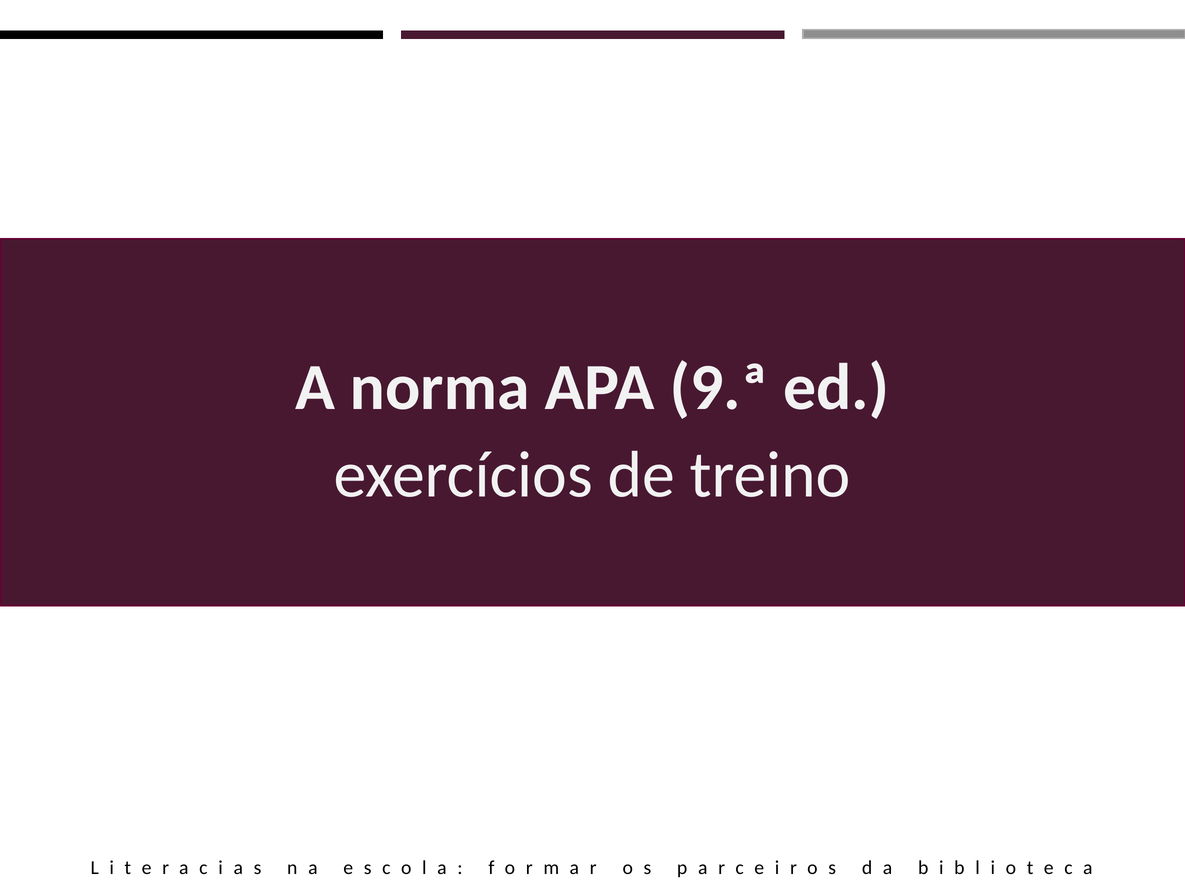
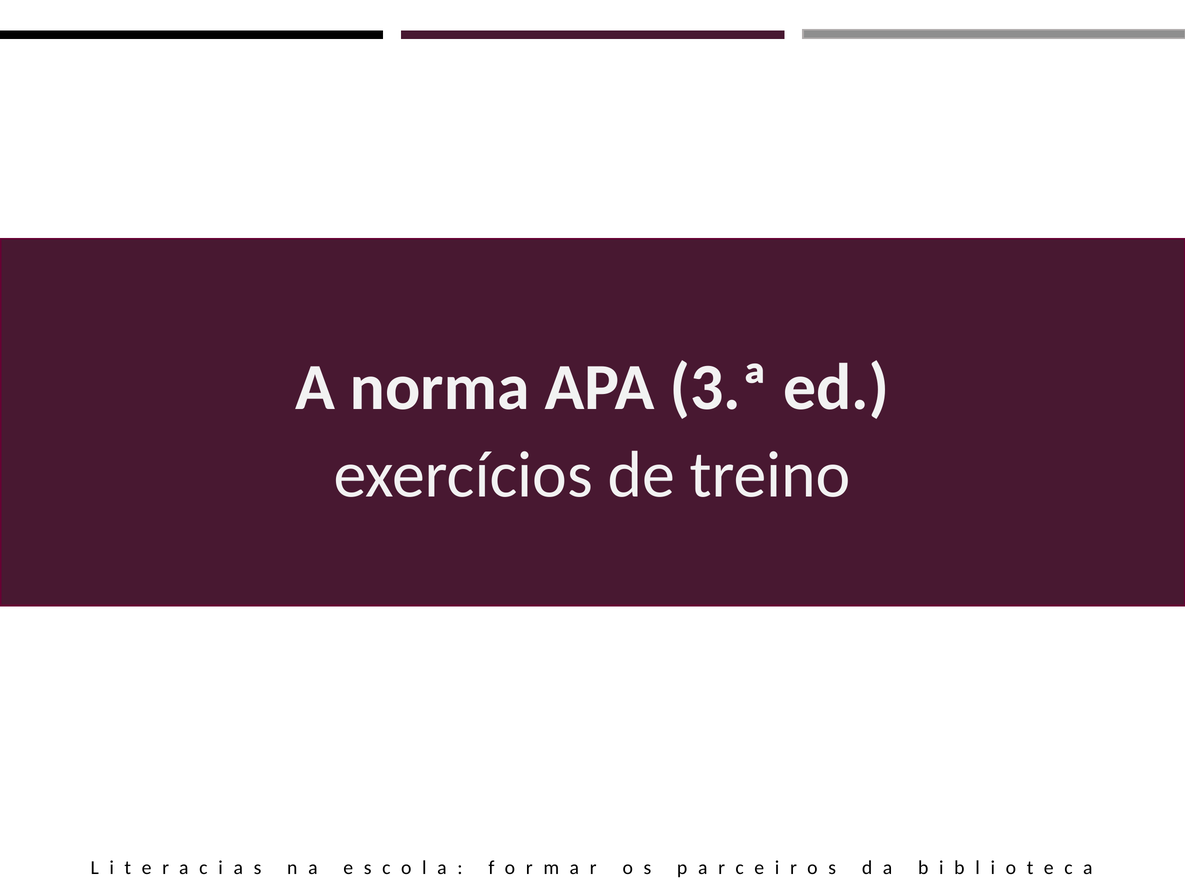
9.ª: 9.ª -> 3.ª (719, 388)
